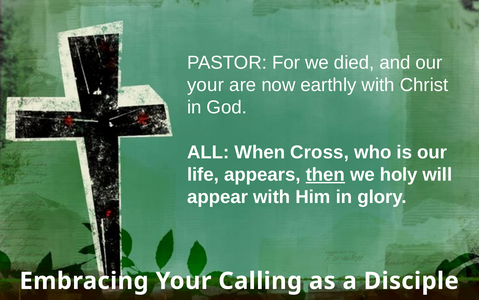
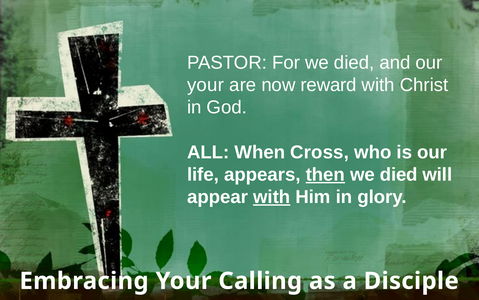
earthly: earthly -> reward (329, 85)
holy: holy -> died (399, 174)
with underline: none -> present (272, 197)
